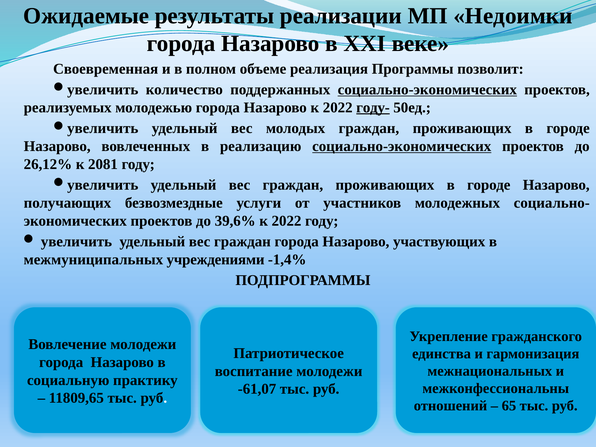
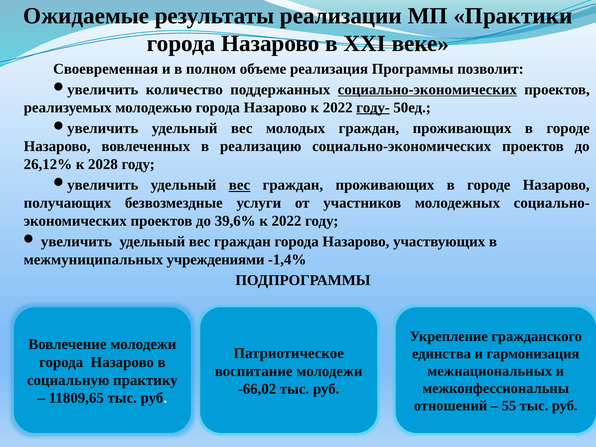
Недоимки: Недоимки -> Практики (513, 16)
социально-экономических underline: present -> none (402, 146)
2081: 2081 -> 2028 (103, 164)
вес underline: none -> present (239, 185)
-61,07: -61,07 -> -66,02 (257, 389)
65: 65 -> 55 (509, 406)
